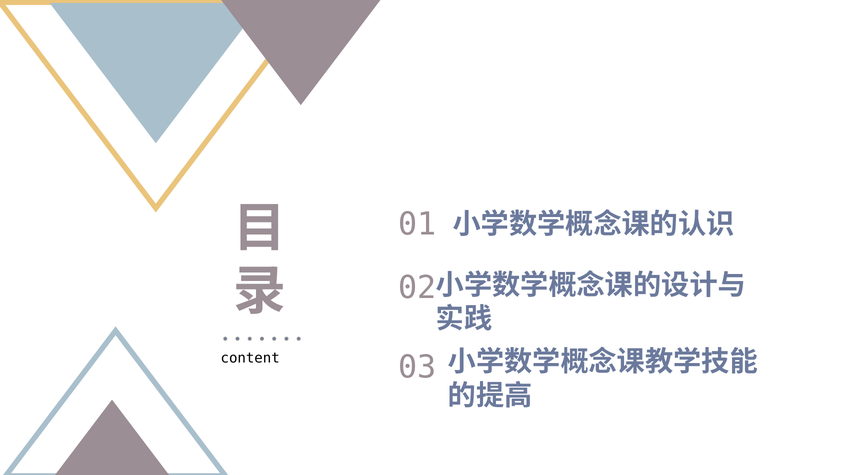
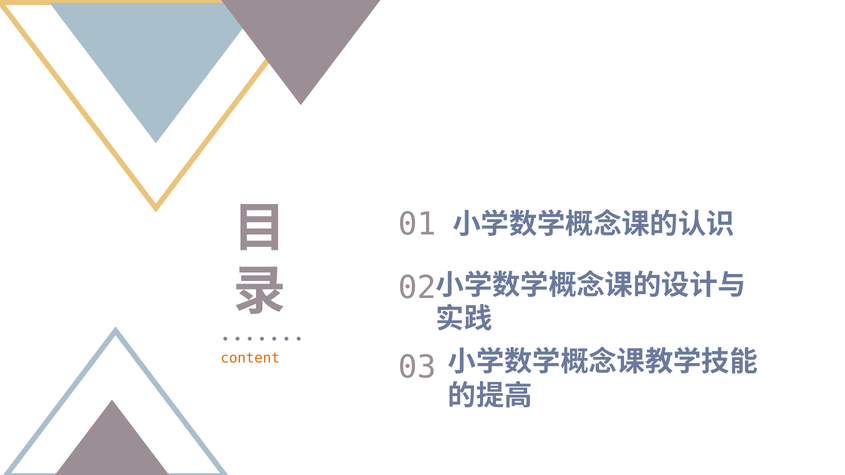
content colour: black -> orange (250, 358)
